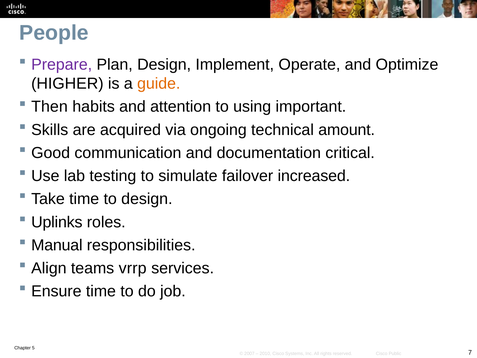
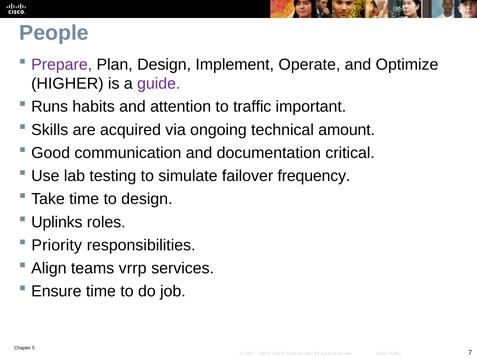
guide colour: orange -> purple (159, 84)
Then: Then -> Runs (50, 107)
using: using -> traffic (252, 107)
increased: increased -> frequency (314, 176)
Manual: Manual -> Priority (57, 245)
